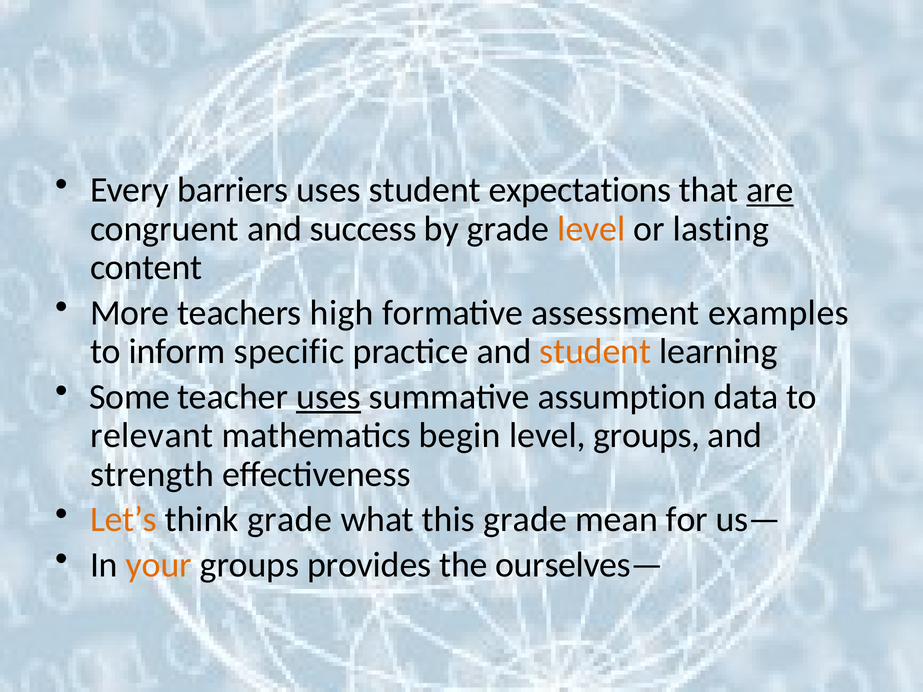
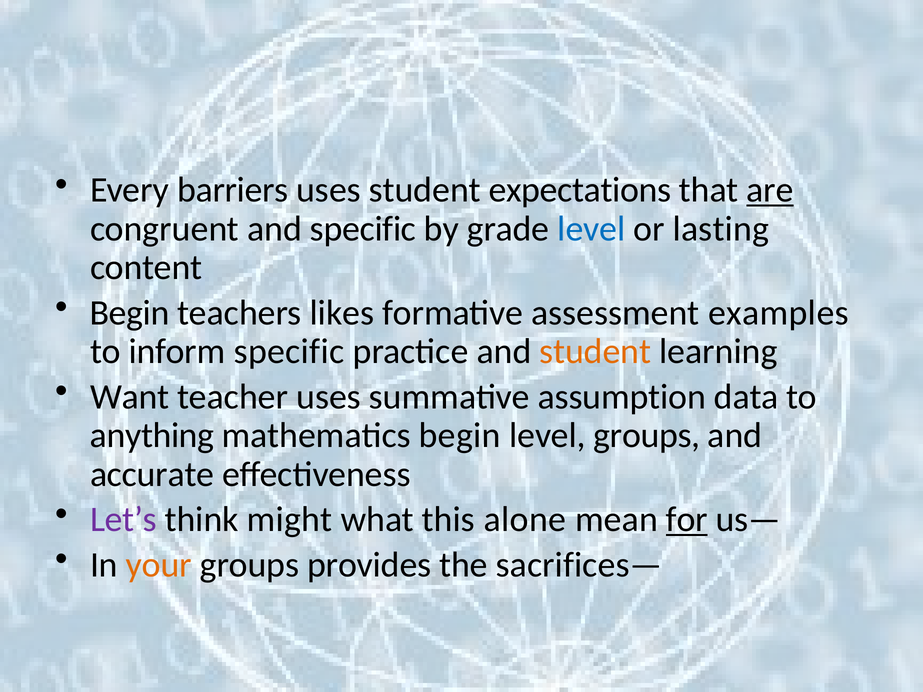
and success: success -> specific (363, 229)
level colour: orange -> blue (591, 229)
More: More -> Begin (130, 313)
high: high -> likes (342, 313)
Some: Some -> Want (130, 397)
uses underline: present -> none (329, 397)
relevant: relevant -> anything (152, 436)
strength: strength -> accurate (152, 475)
Let’s colour: orange -> purple (123, 520)
think grade: grade -> might (290, 520)
this grade: grade -> alone (525, 520)
for underline: none -> present (687, 520)
ourselves—: ourselves— -> sacrifices— (579, 565)
